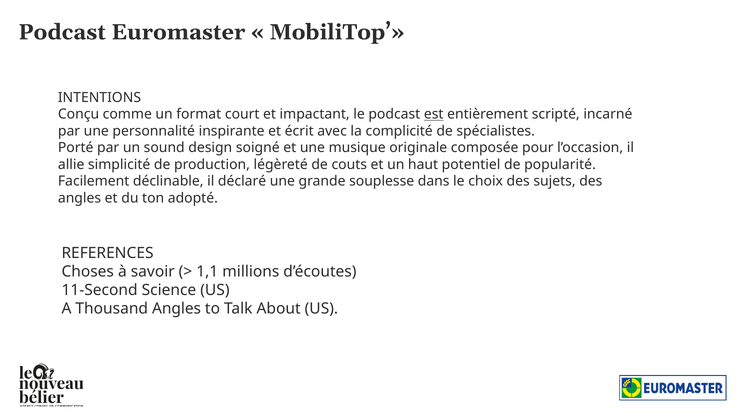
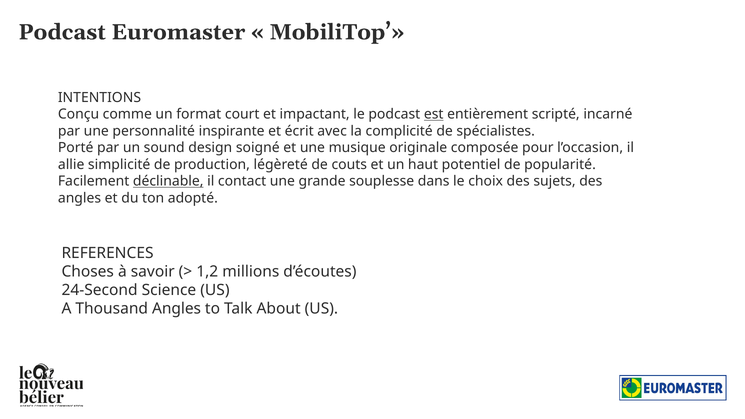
déclinable underline: none -> present (168, 181)
déclaré: déclaré -> contact (242, 181)
1,1: 1,1 -> 1,2 (207, 272)
11-Second: 11-Second -> 24-Second (100, 290)
